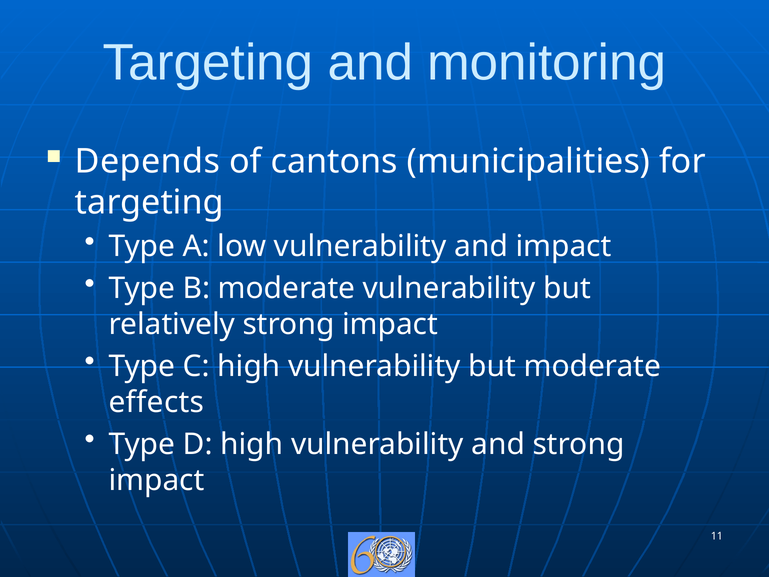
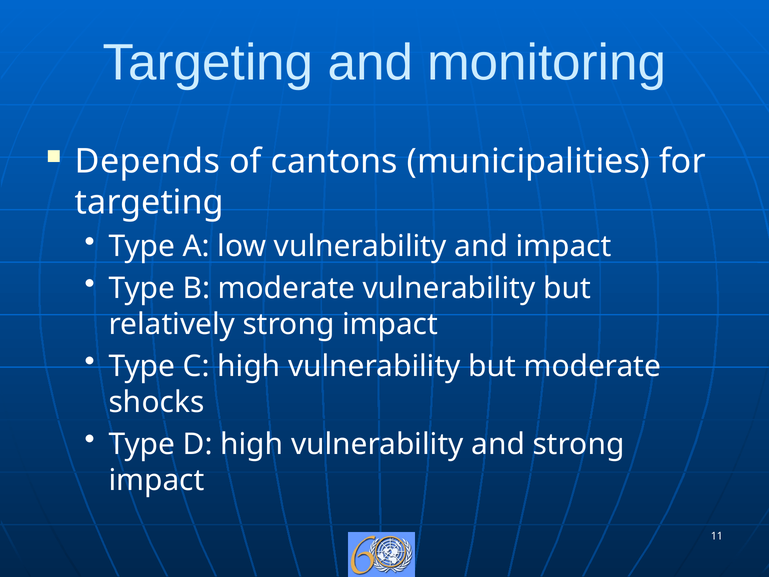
effects: effects -> shocks (157, 402)
